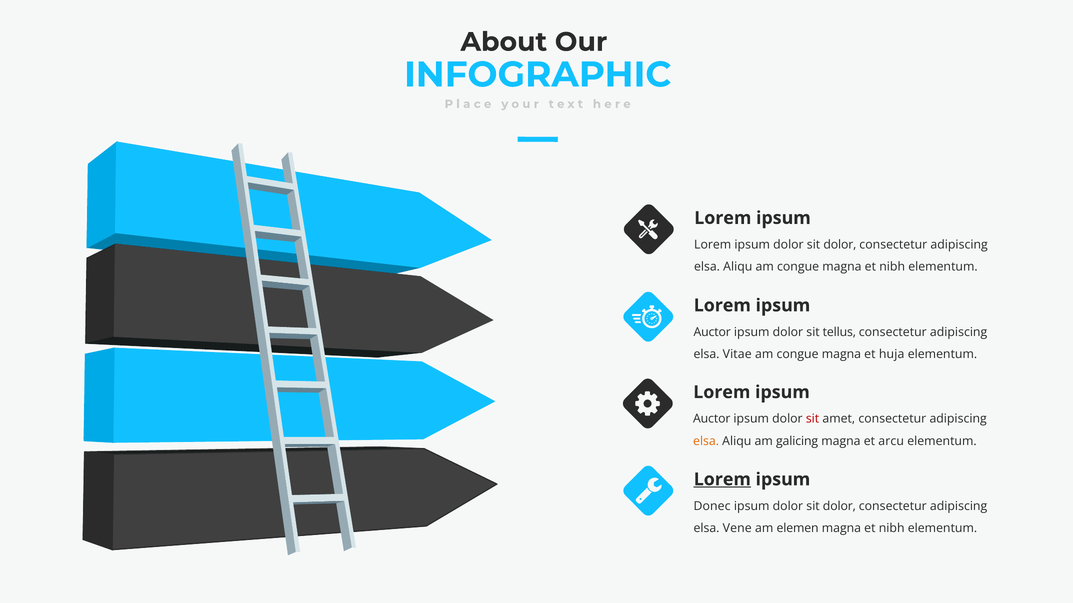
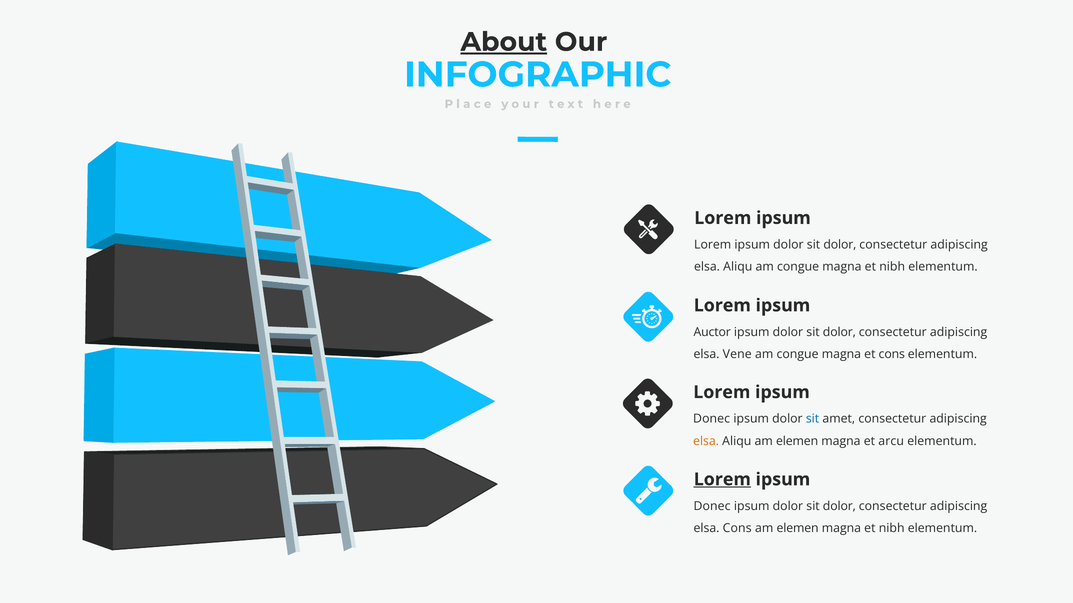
About underline: none -> present (504, 42)
tellus: tellus -> dolor (839, 332)
Vitae: Vitae -> Vene (737, 355)
et huja: huja -> cons (892, 355)
Auctor: Auctor -> Donec (712, 419)
sit colour: red -> blue (813, 419)
Aliqu am galicing: galicing -> elemen (797, 441)
elsa Vene: Vene -> Cons (737, 529)
